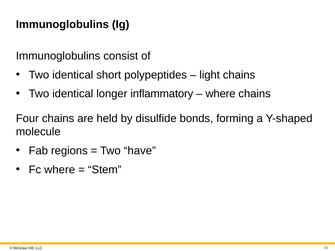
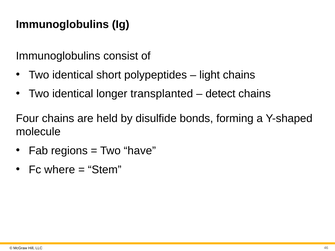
inflammatory: inflammatory -> transplanted (162, 94)
where: where -> detect (221, 94)
